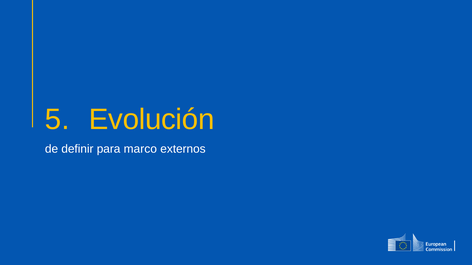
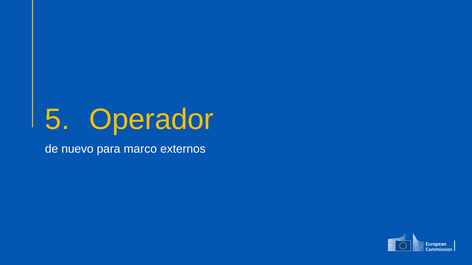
Evolución: Evolución -> Operador (152, 120)
definir: definir -> nuevo (77, 149)
